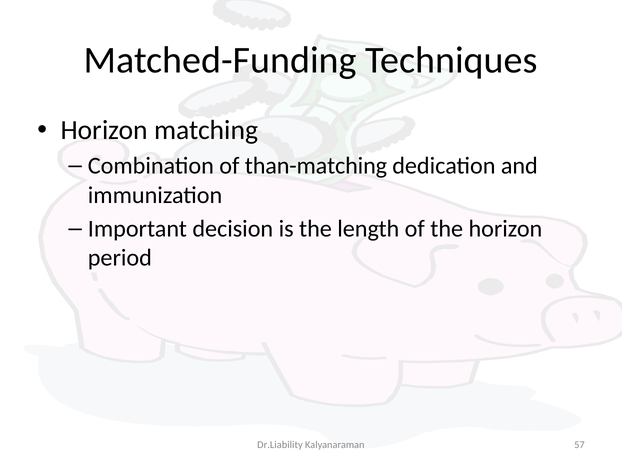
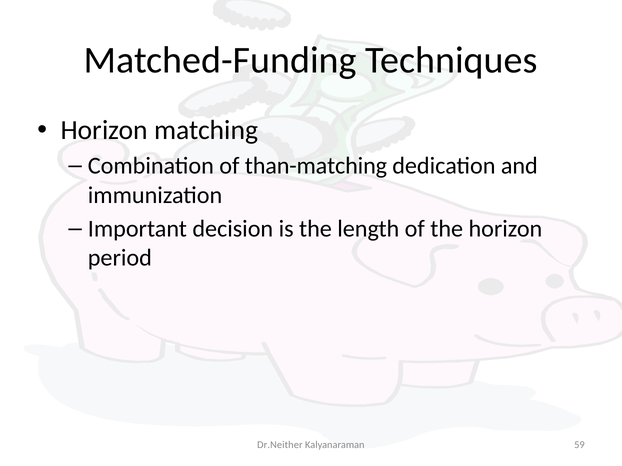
Dr.Liability: Dr.Liability -> Dr.Neither (280, 445)
57: 57 -> 59 (579, 445)
